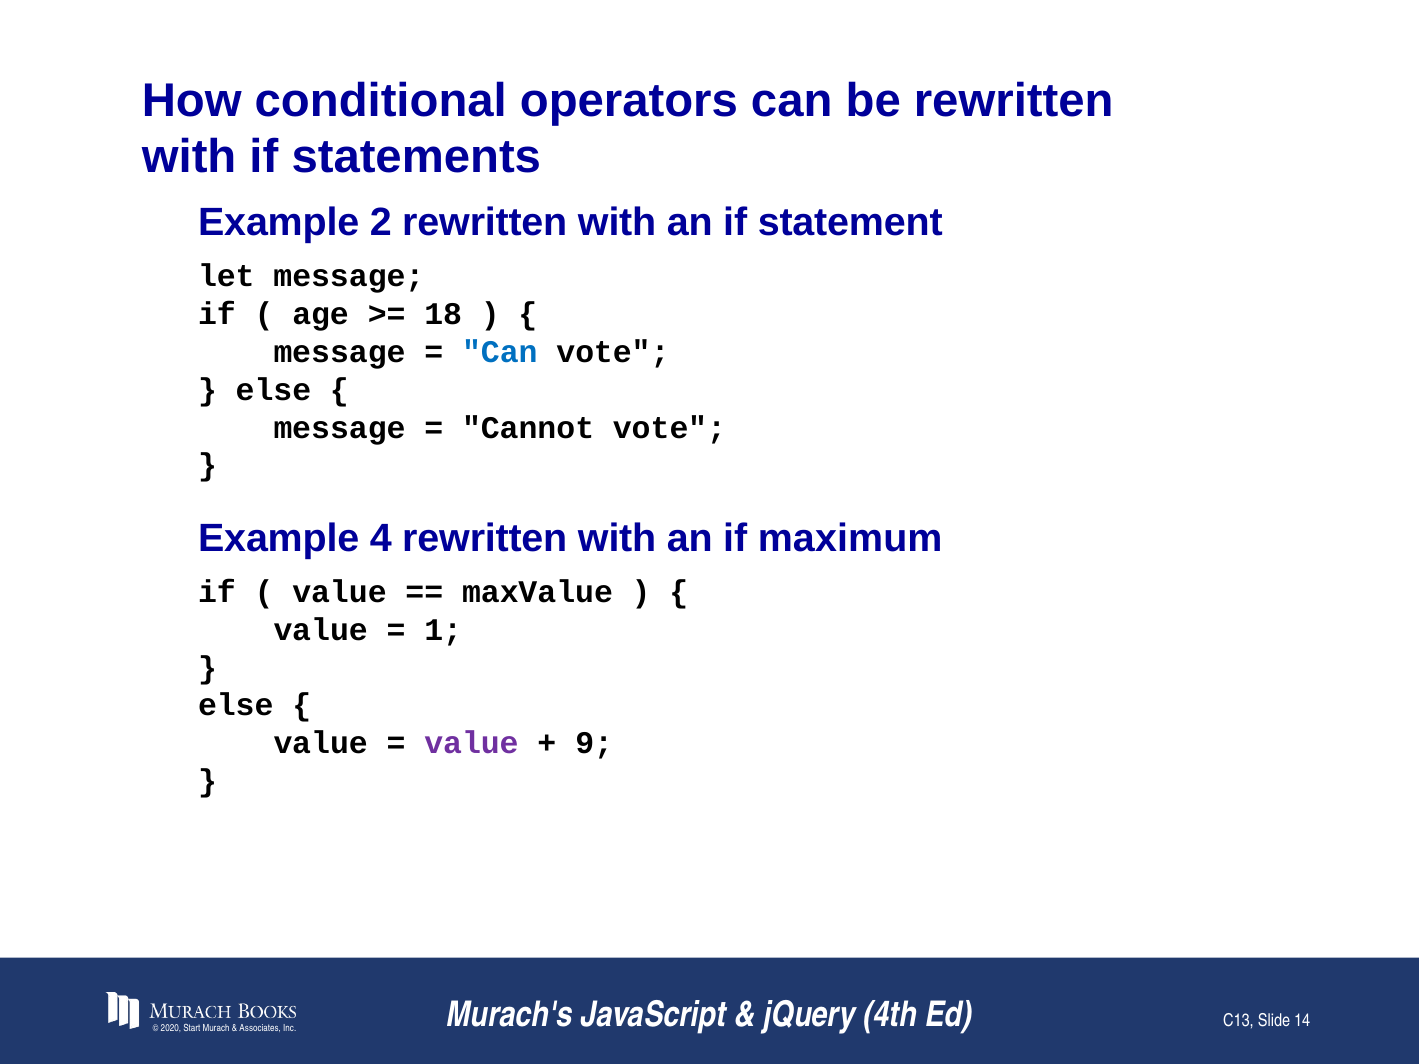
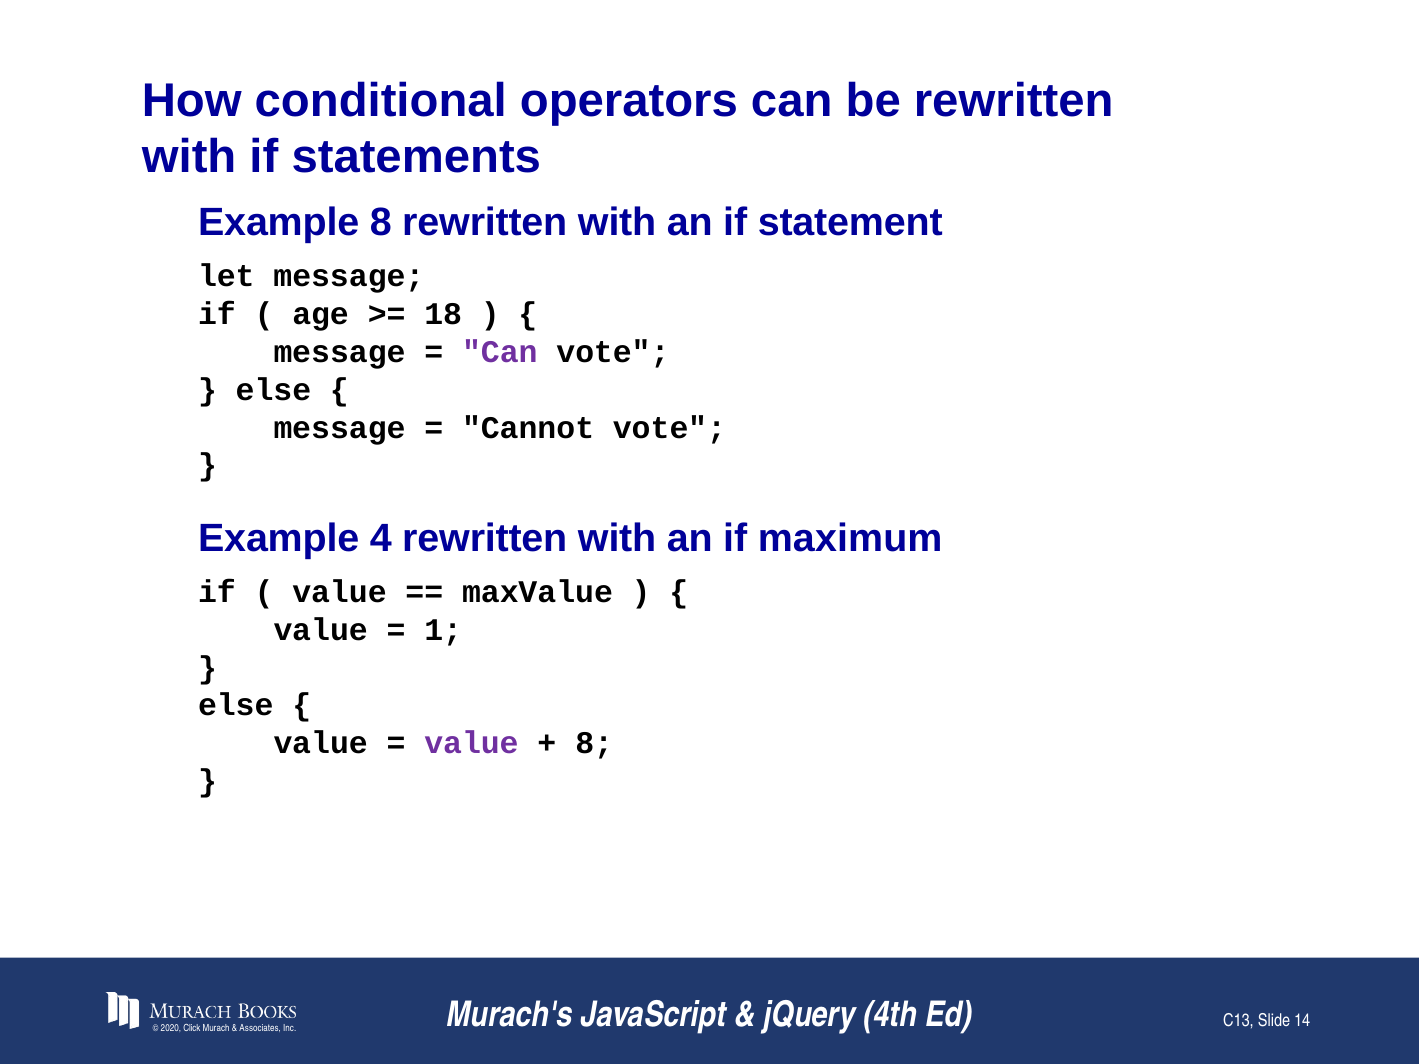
Example 2: 2 -> 8 (381, 223)
Can colour: blue -> purple (500, 352)
9: 9 -> 8 (594, 744)
Start: Start -> Click (192, 1028)
